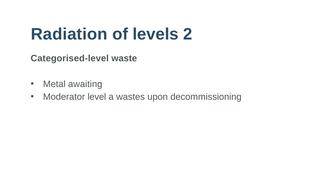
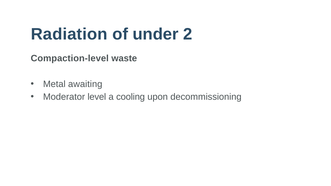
levels: levels -> under (156, 34)
Categorised-level: Categorised-level -> Compaction-level (70, 58)
wastes: wastes -> cooling (131, 97)
